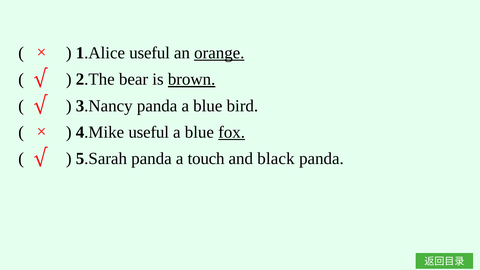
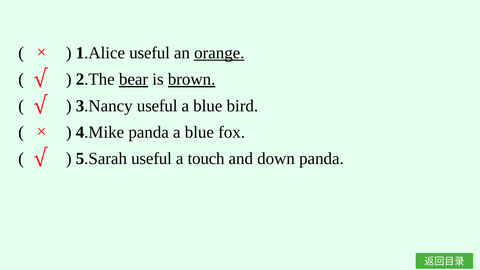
bear underline: none -> present (134, 79)
3.Nancy panda: panda -> useful (157, 106)
4.Mike useful: useful -> panda (149, 132)
fox underline: present -> none (232, 132)
5.Sarah panda: panda -> useful (152, 159)
black: black -> down (276, 159)
